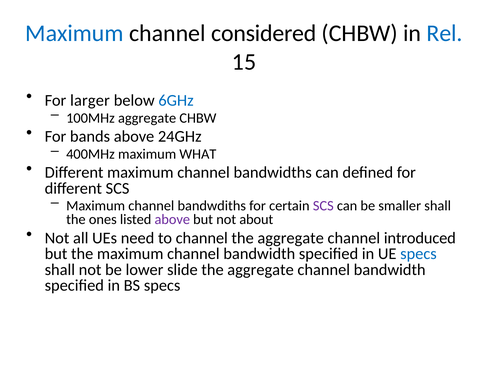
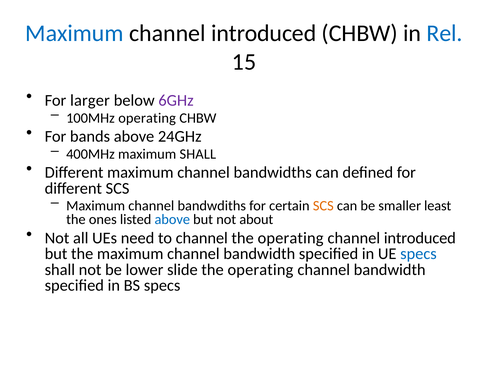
considered: considered -> introduced (264, 33)
6GHz colour: blue -> purple (176, 100)
100MHz aggregate: aggregate -> operating (147, 118)
maximum WHAT: WHAT -> SHALL (198, 154)
SCS colour: purple -> orange (323, 206)
smaller shall: shall -> least (438, 206)
above colour: purple -> blue (172, 220)
aggregate: aggregate -> operating (291, 238)
aggregate: aggregate -> operating (260, 270)
